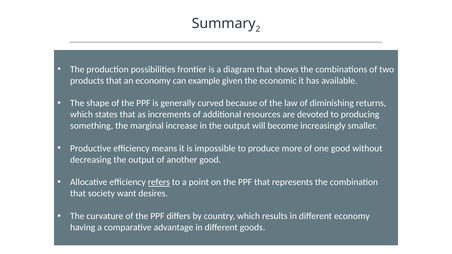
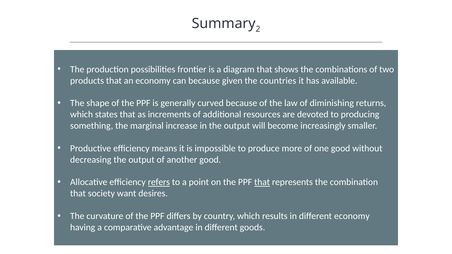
can example: example -> because (204, 81)
economic: economic -> countries (278, 81)
that underline: none -> present (262, 182)
